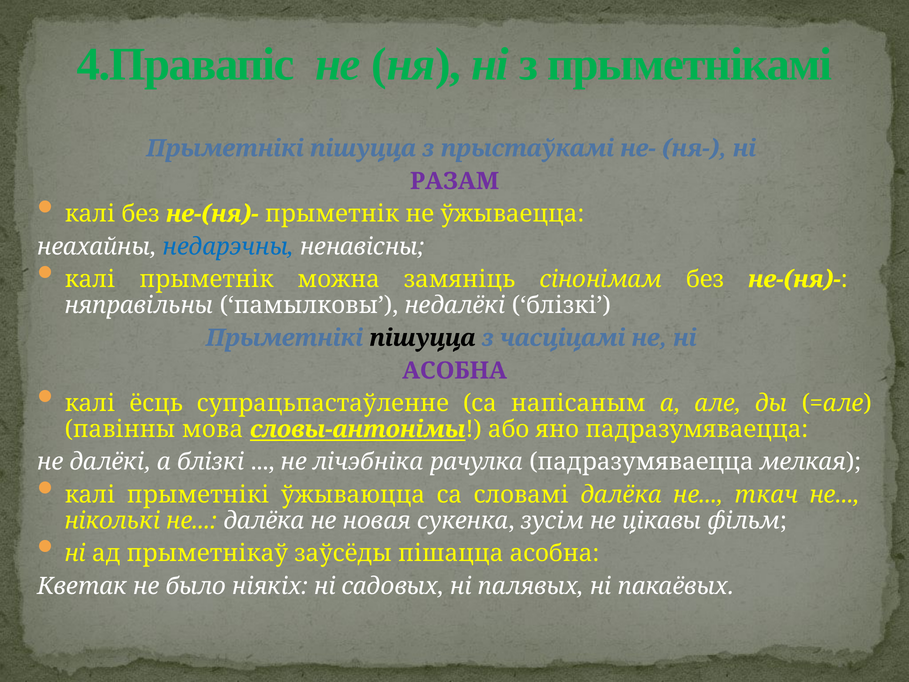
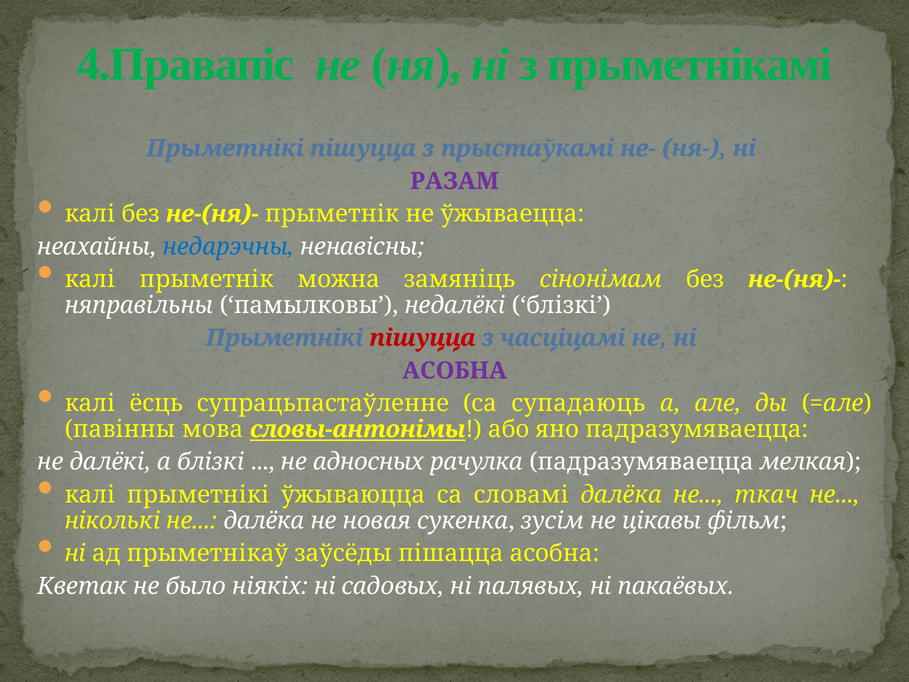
пішуцца colour: black -> red (422, 338)
напісаным: напісаным -> супадаюць (578, 403)
лічэбніка: лічэбніка -> адносных (369, 462)
